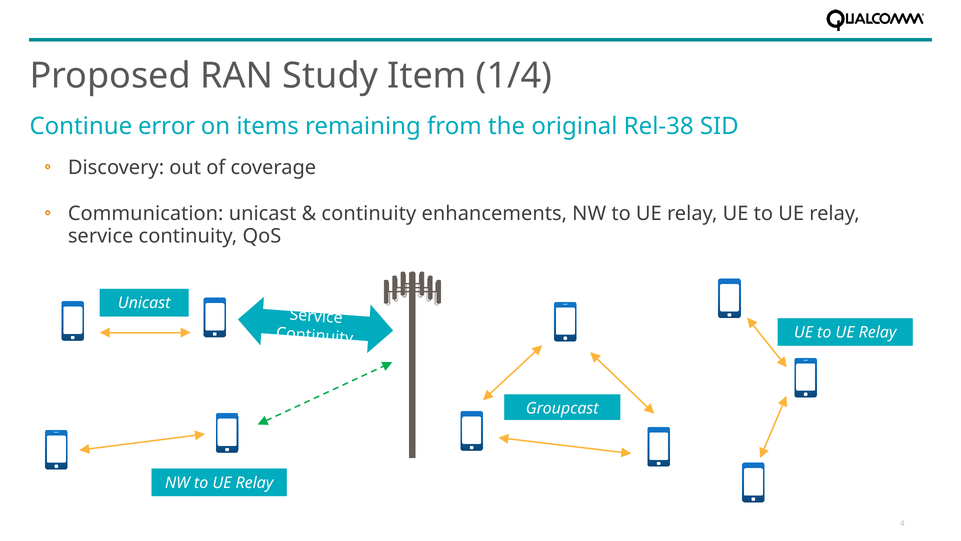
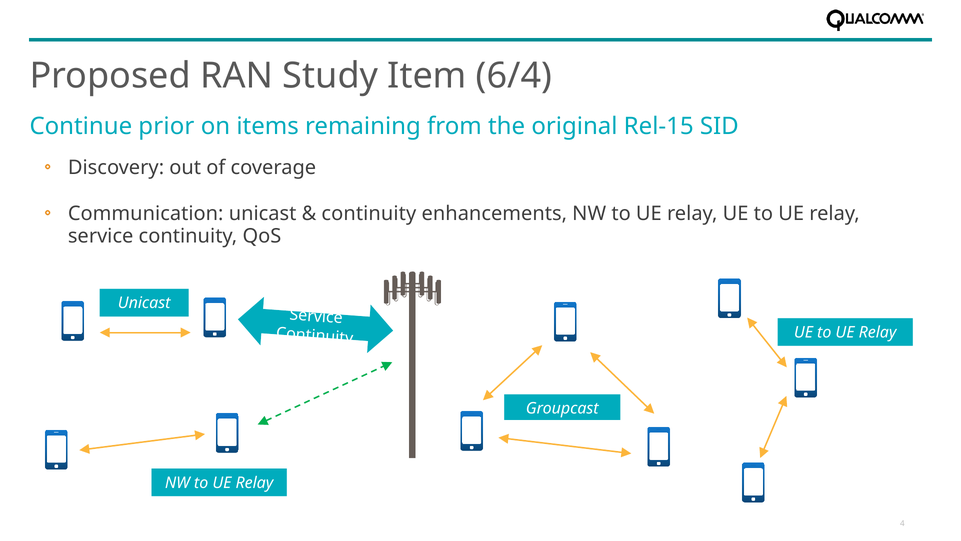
1/4: 1/4 -> 6/4 (514, 76)
error: error -> prior (166, 126)
Rel-38: Rel-38 -> Rel-15 (659, 126)
